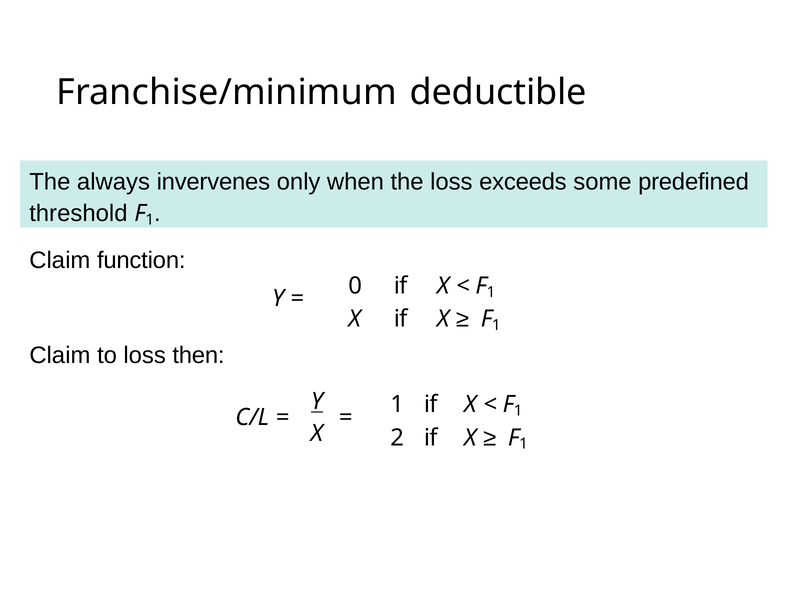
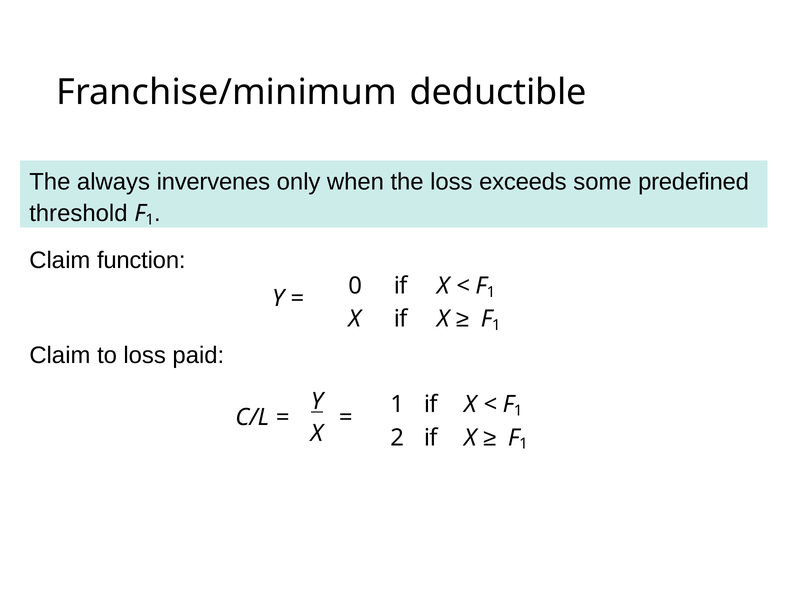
then: then -> paid (198, 356)
